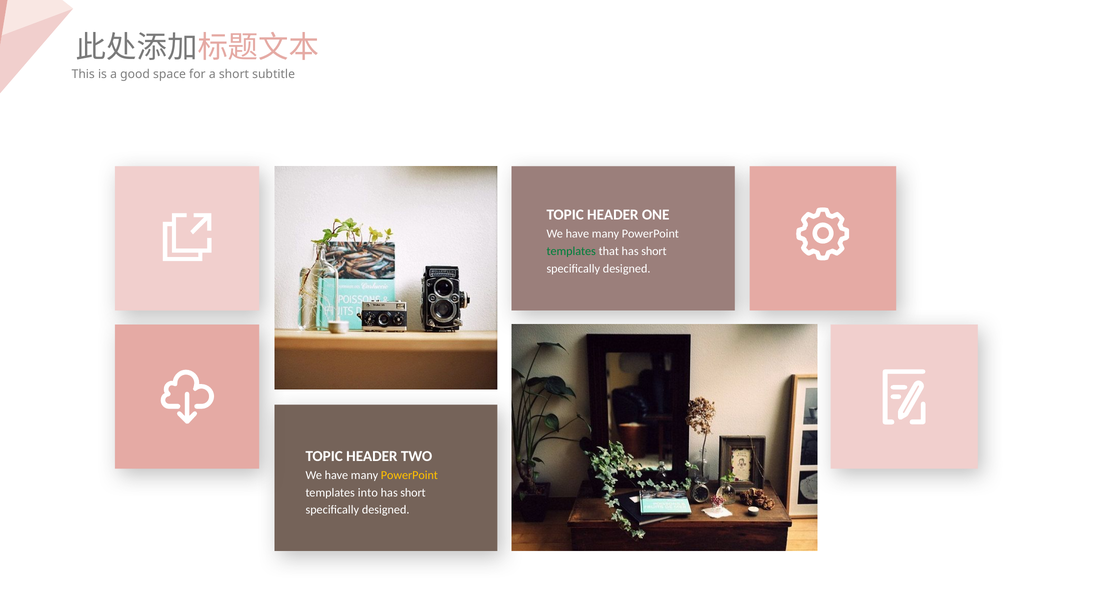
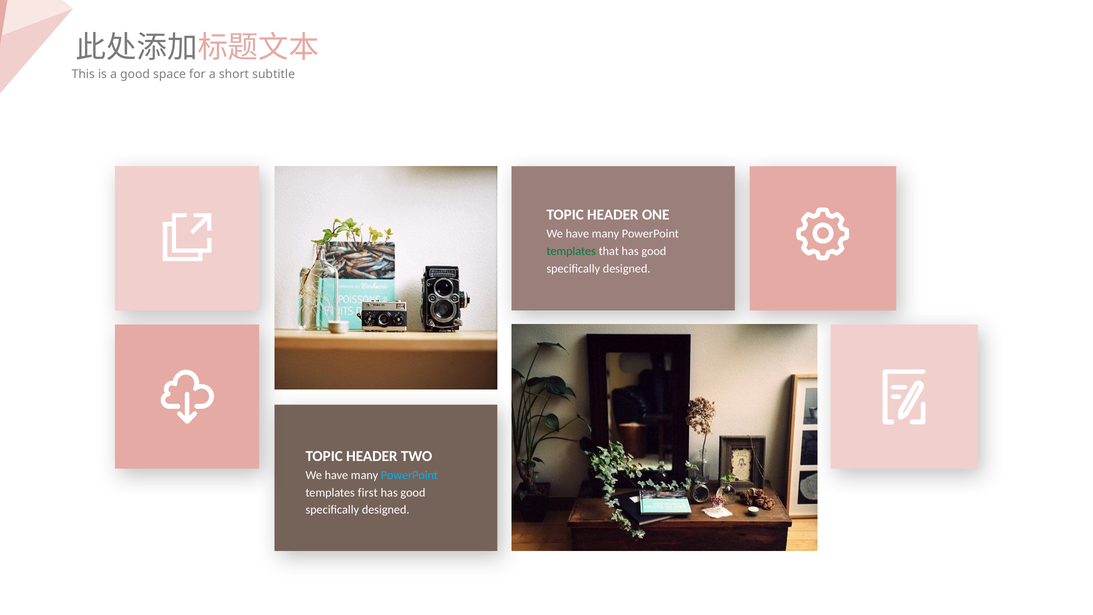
that has short: short -> good (654, 251)
PowerPoint colour: yellow -> light blue (409, 475)
into: into -> first (368, 492)
short: short -> good (413, 492)
